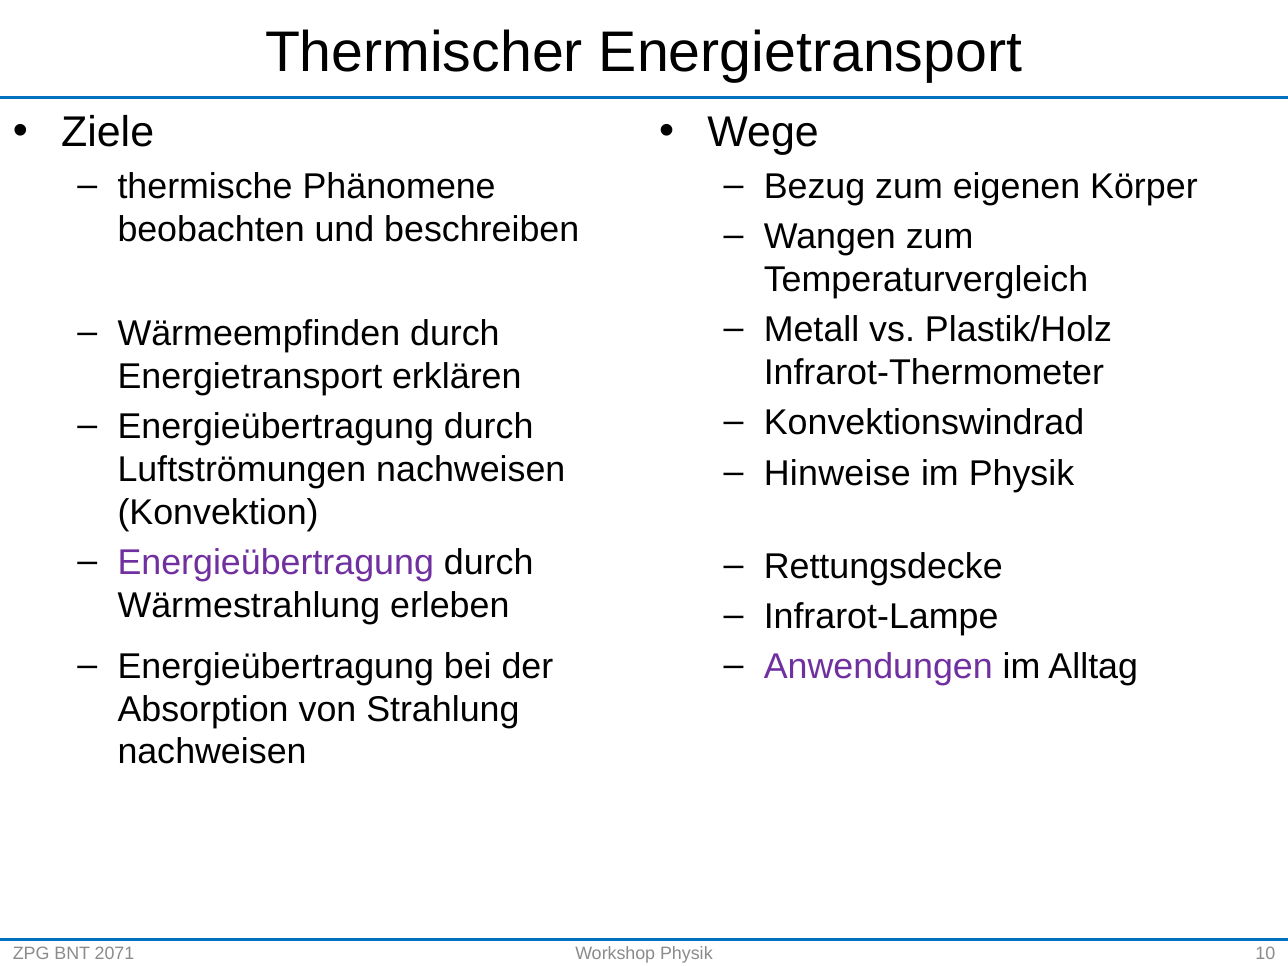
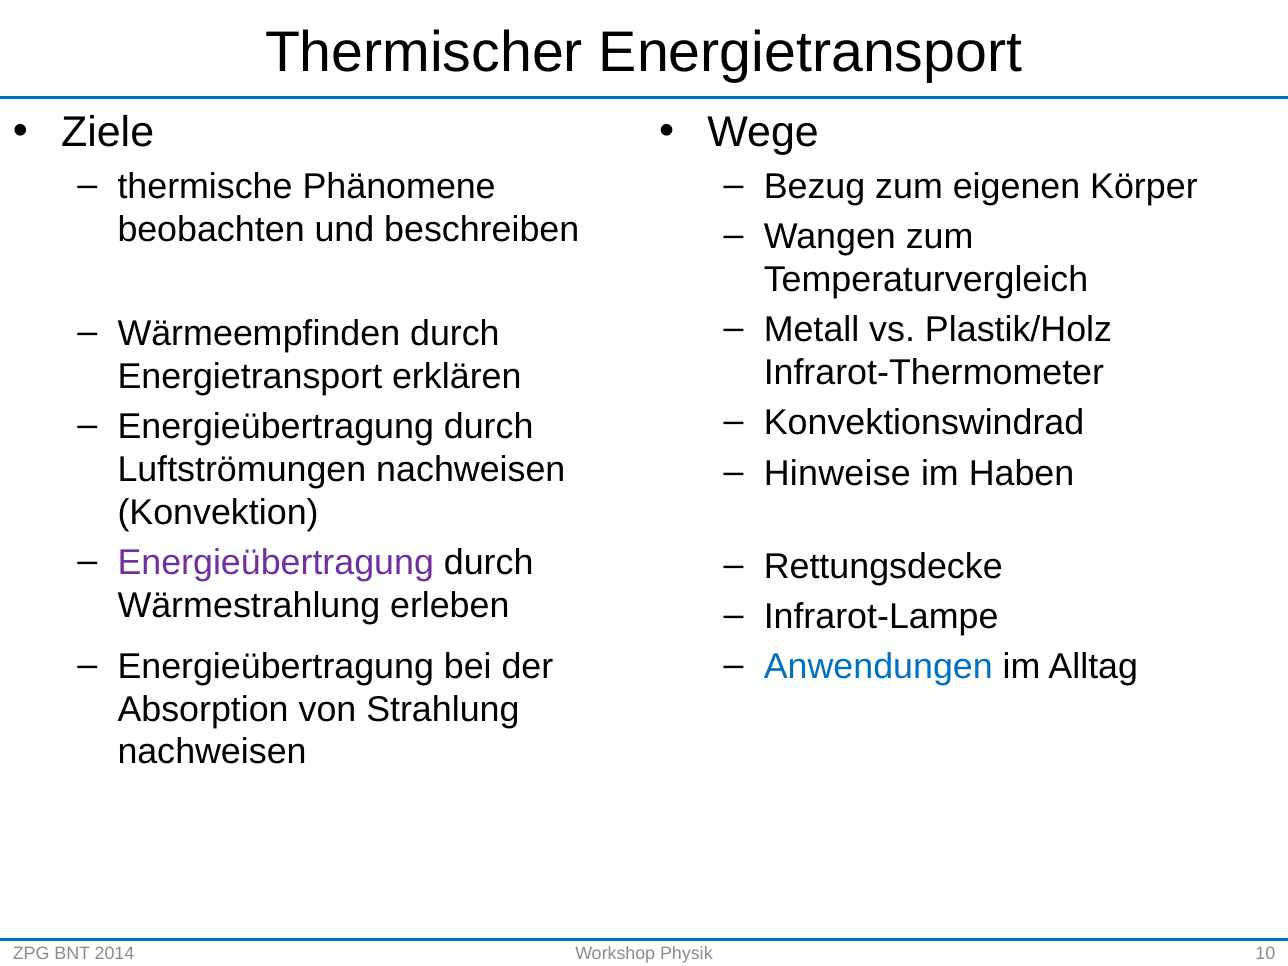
im Physik: Physik -> Haben (1022, 473)
Anwendungen colour: purple -> blue (878, 667)
2071: 2071 -> 2014 (115, 954)
